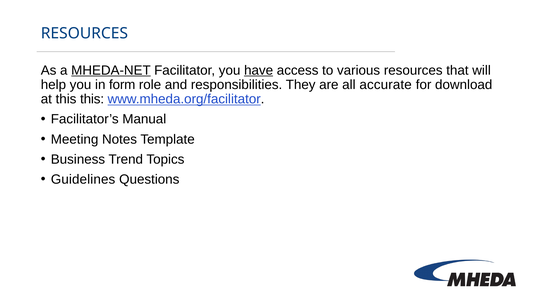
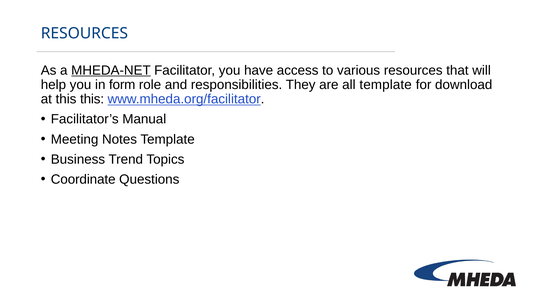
have underline: present -> none (259, 70)
all accurate: accurate -> template (386, 85)
Guidelines: Guidelines -> Coordinate (83, 179)
